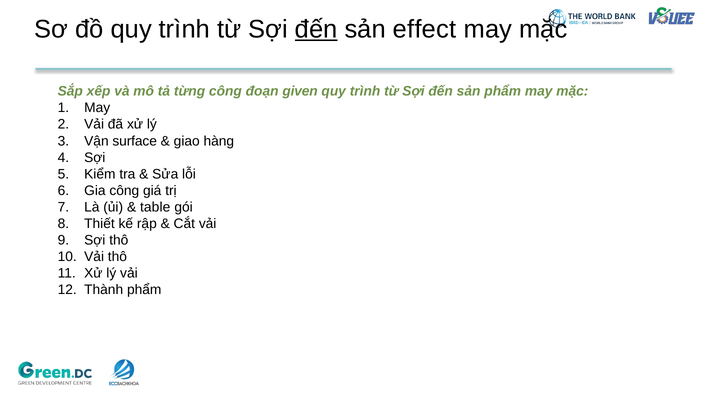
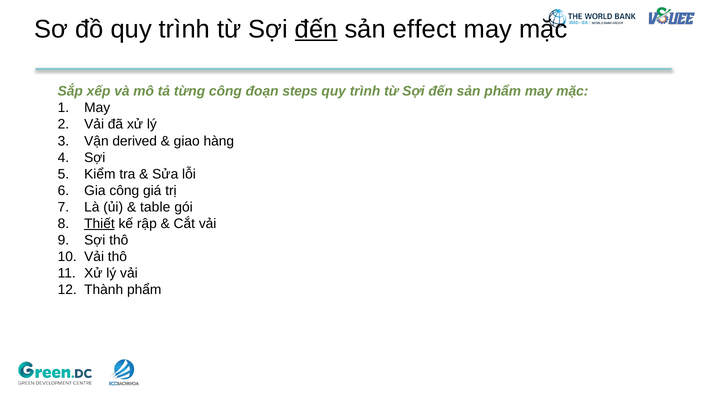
given: given -> steps (300, 91)
surface: surface -> derived (135, 141)
Thiết underline: none -> present (99, 223)
